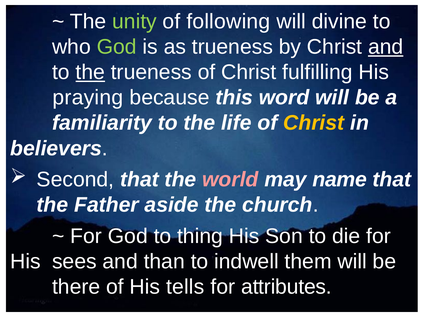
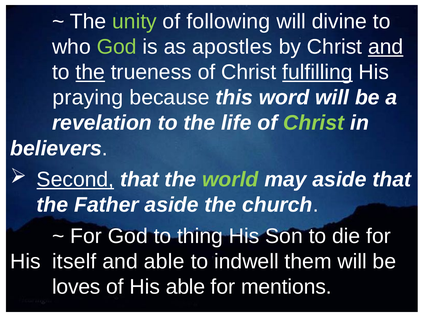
as trueness: trueness -> apostles (232, 47)
fulfilling underline: none -> present (317, 72)
familiarity: familiarity -> revelation (102, 123)
Christ colour: yellow -> light green (314, 123)
Second underline: none -> present (75, 180)
world colour: pink -> light green (230, 180)
may name: name -> aside (340, 180)
sees: sees -> itself (74, 262)
and than: than -> able (164, 262)
there: there -> loves (76, 287)
His tells: tells -> able (185, 287)
attributes: attributes -> mentions (286, 287)
